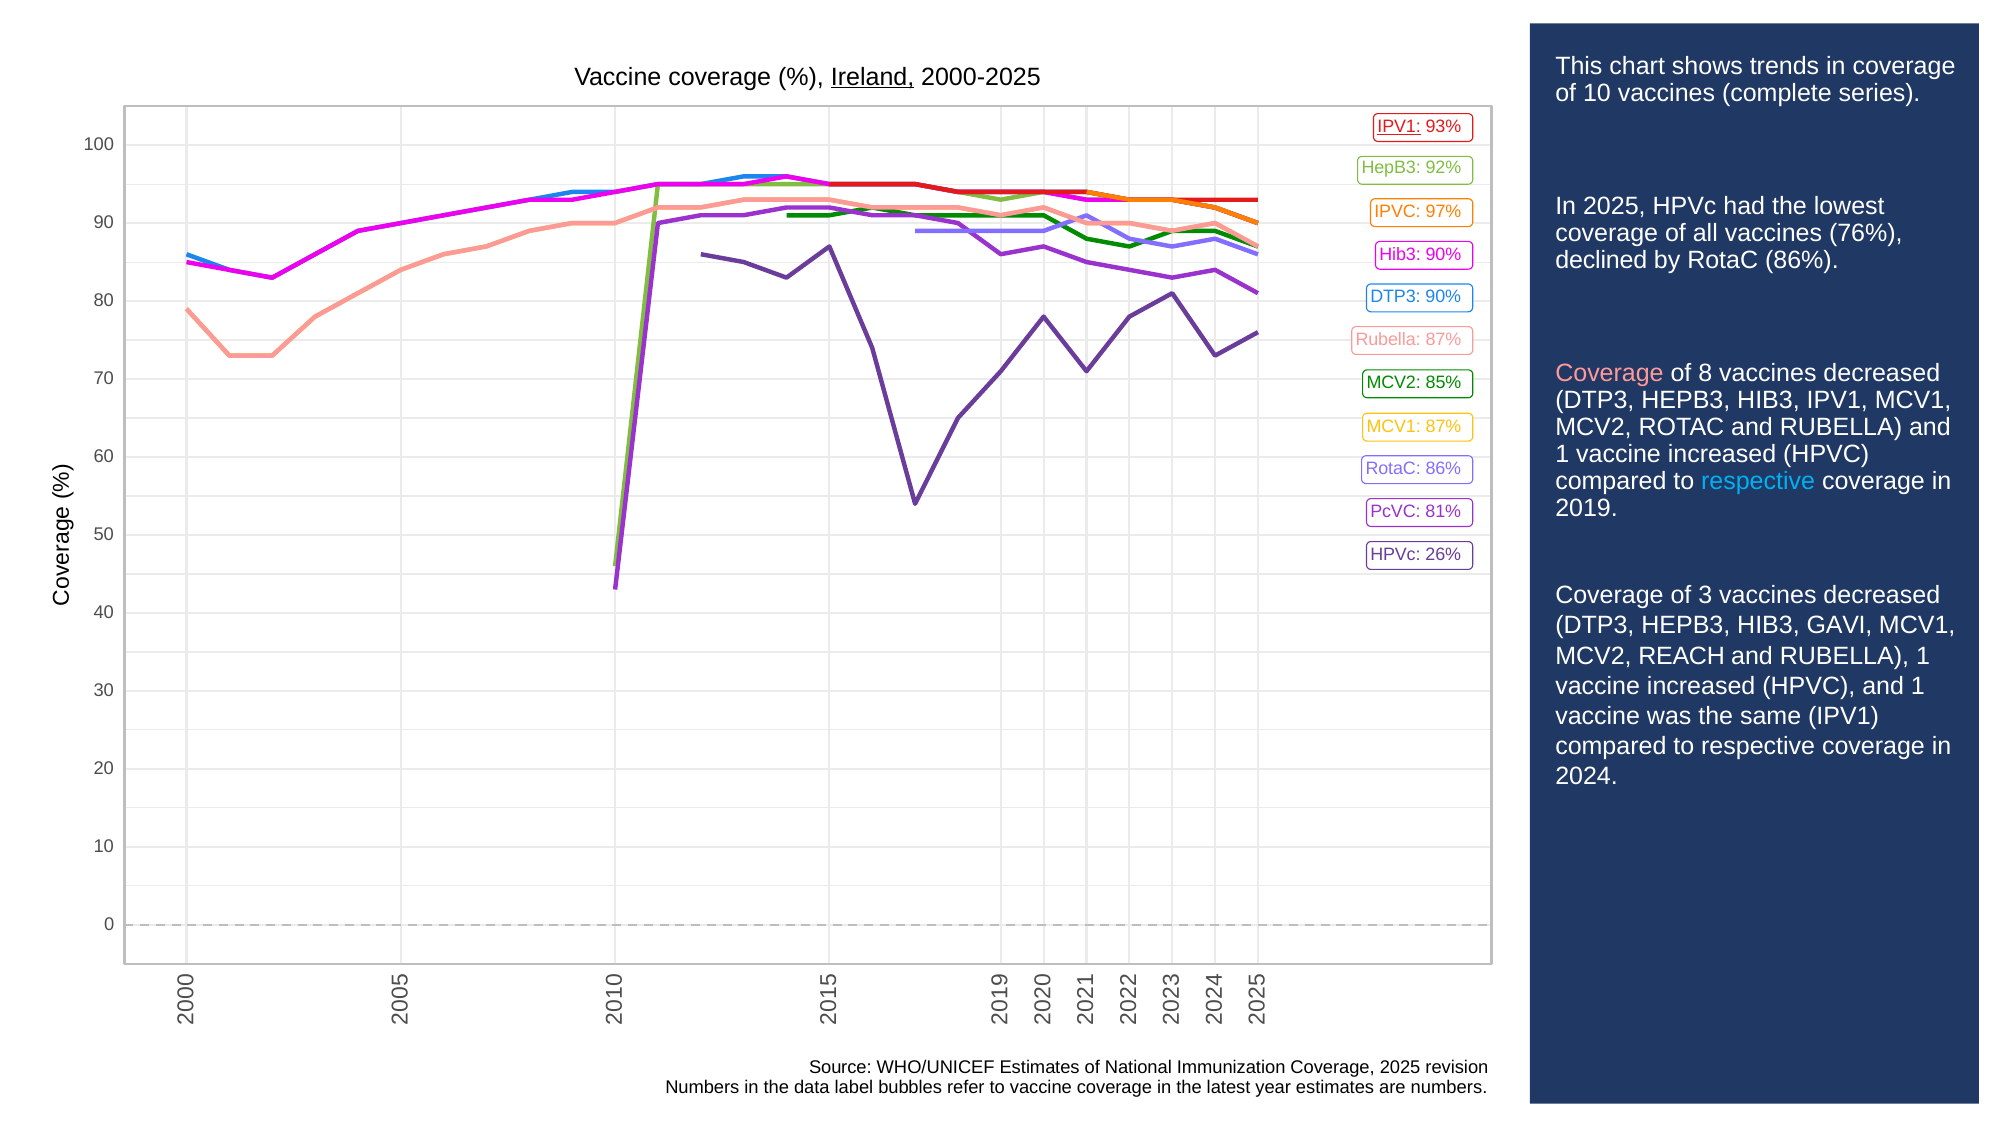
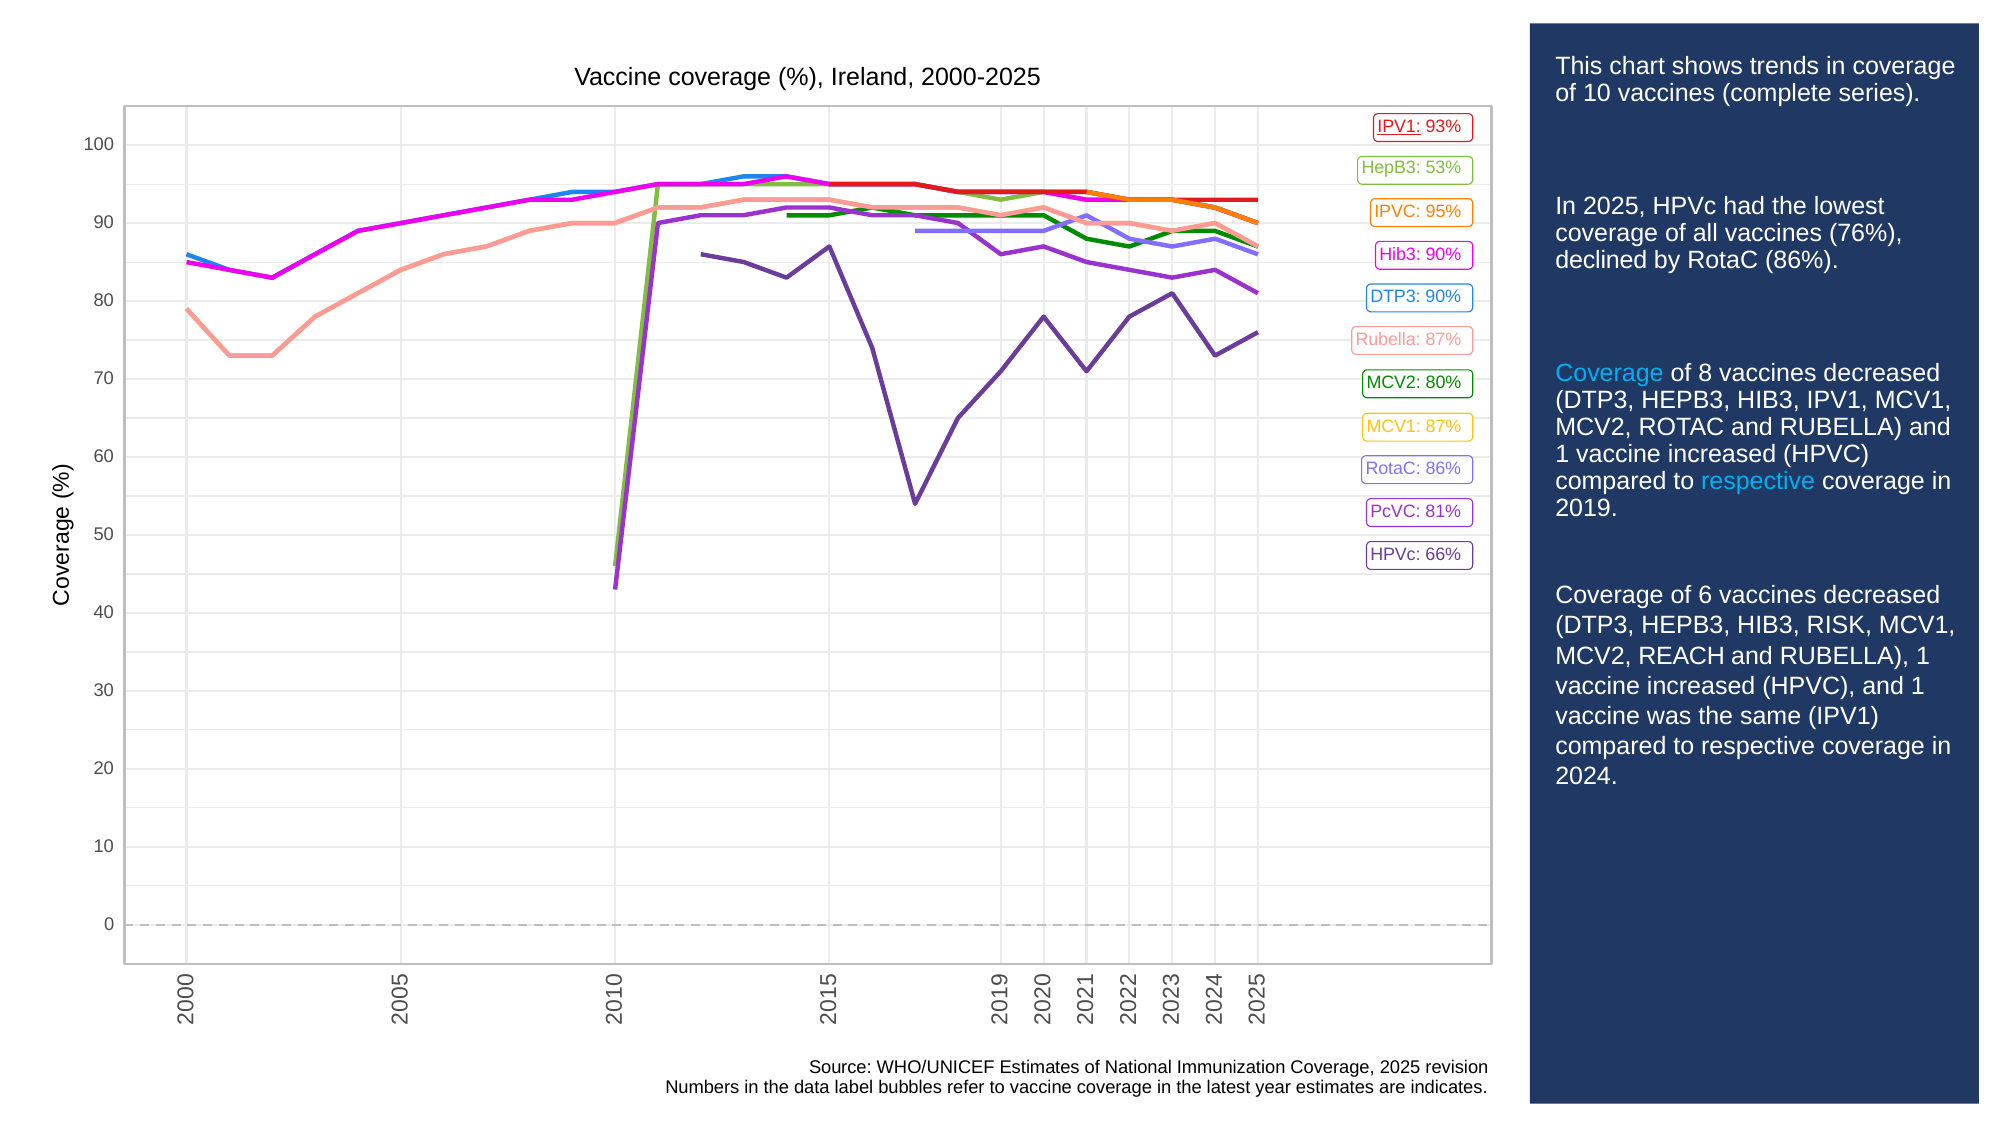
Ireland underline: present -> none (873, 77)
92%: 92% -> 53% (1443, 168)
97%: 97% -> 95% (1444, 212)
Coverage colour: pink -> light blue (1609, 374)
85%: 85% -> 80% (1443, 383)
26%: 26% -> 66% (1443, 555)
of 3: 3 -> 6 (1705, 596)
GAVI: GAVI -> RISK (1839, 626)
are numbers: numbers -> indicates (1449, 1088)
